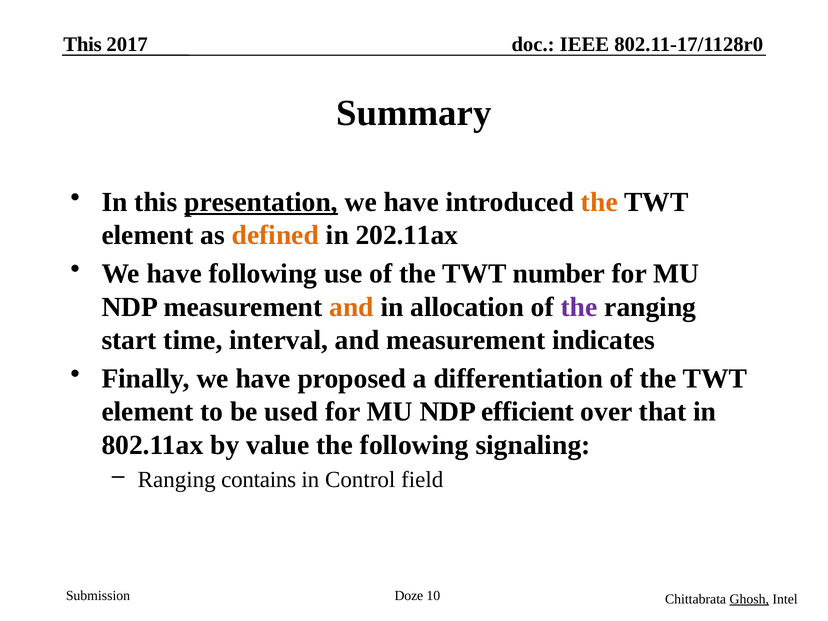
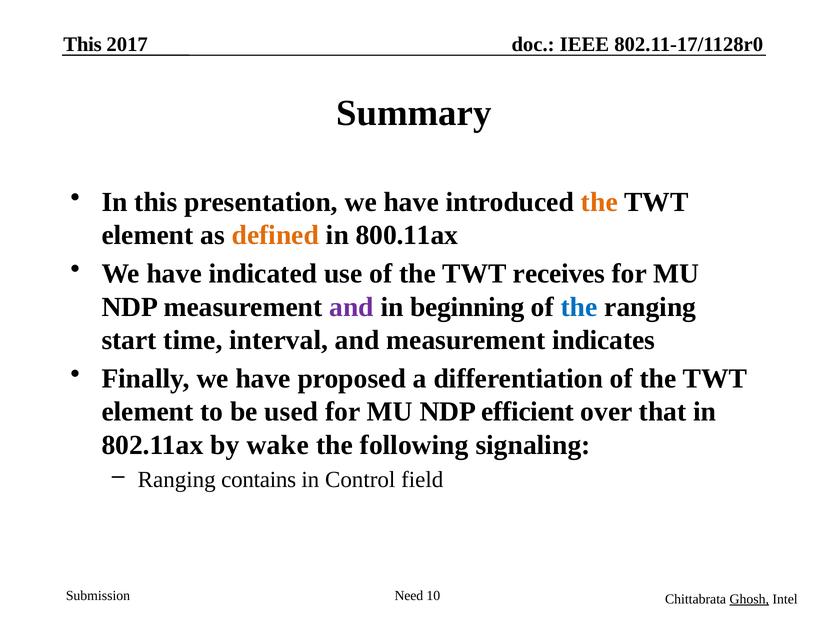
presentation underline: present -> none (261, 202)
202.11ax: 202.11ax -> 800.11ax (407, 235)
have following: following -> indicated (263, 274)
number: number -> receives (559, 274)
and colour: orange -> purple (351, 307)
allocation: allocation -> beginning (467, 307)
the colour: purple -> blue (579, 307)
value: value -> wake (278, 445)
Doze: Doze -> Need (409, 596)
